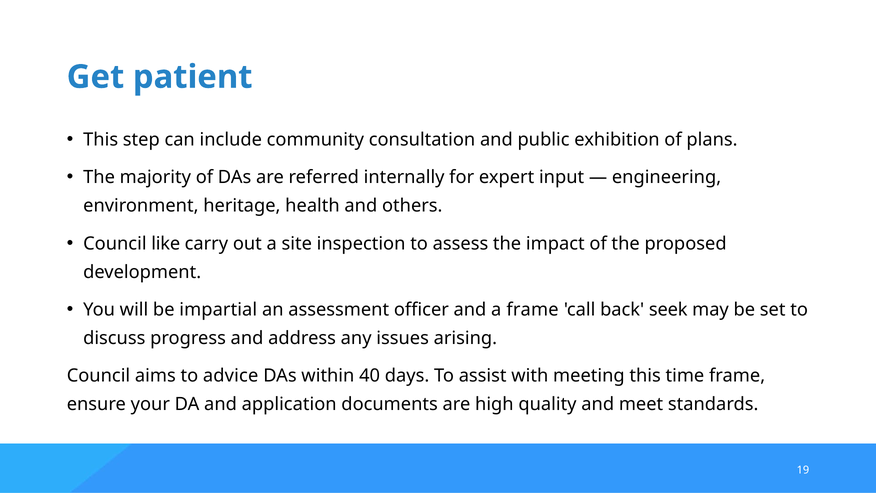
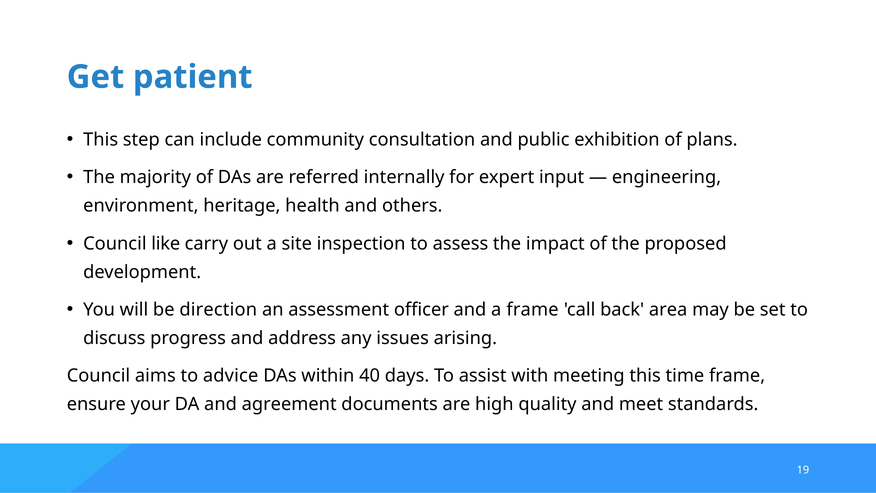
impartial: impartial -> direction (218, 310)
seek: seek -> area (668, 310)
application: application -> agreement (289, 404)
